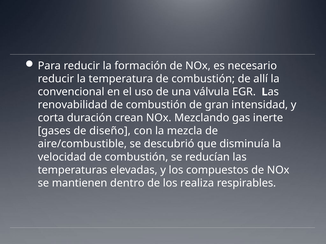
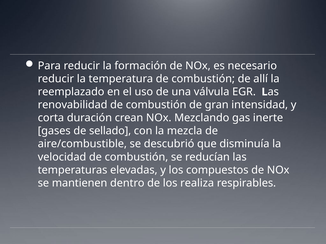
convencional: convencional -> reemplazado (71, 92)
diseño: diseño -> sellado (110, 131)
